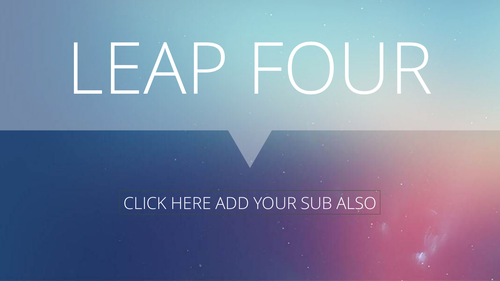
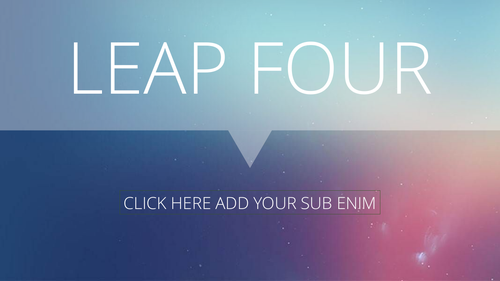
ALSO: ALSO -> ENIM (357, 204)
